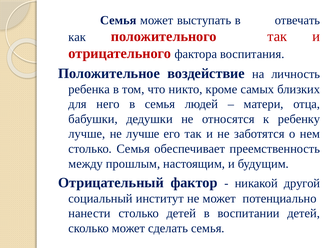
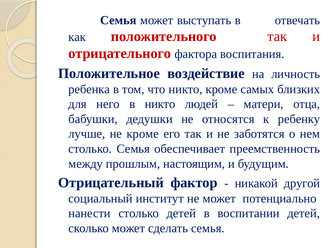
в семья: семья -> никто (160, 104)
не лучше: лучше -> кроме (143, 134)
